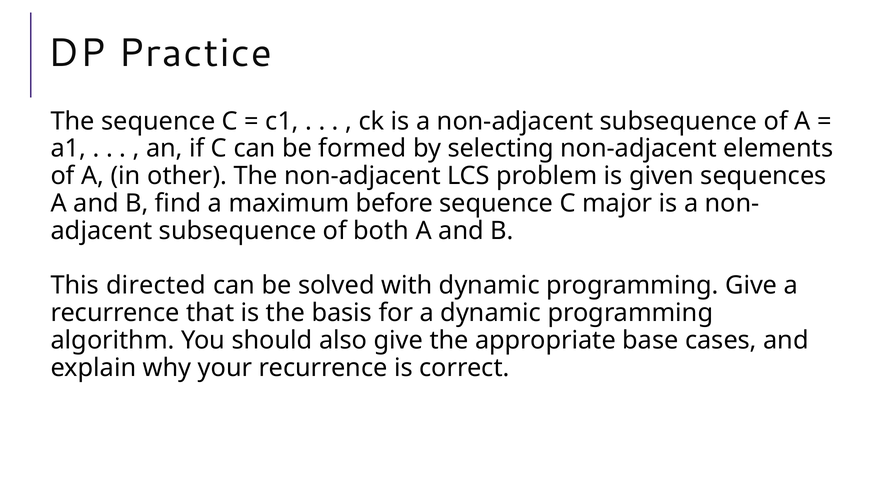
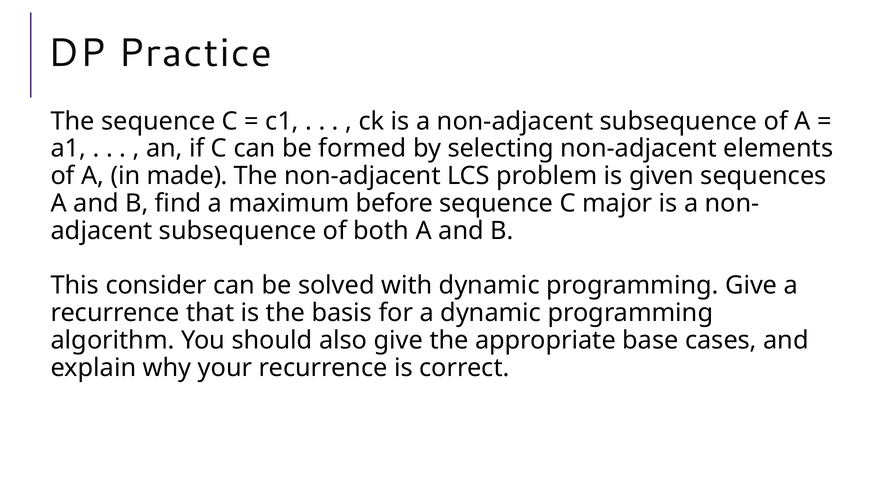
other: other -> made (187, 176)
directed: directed -> consider (156, 285)
